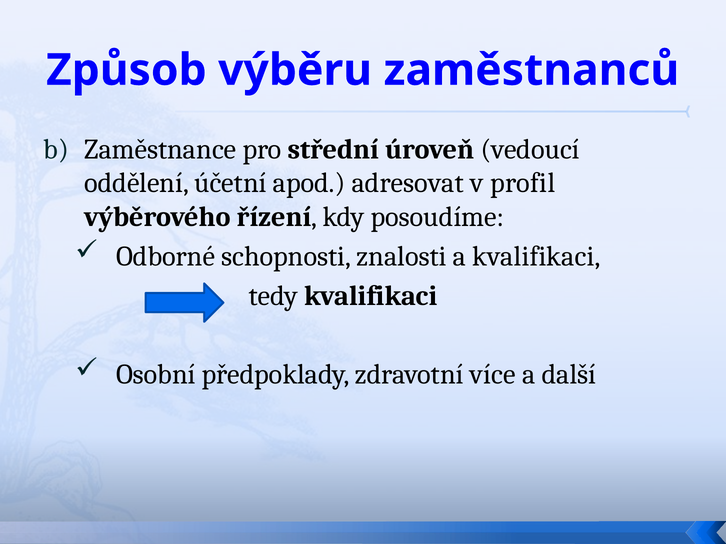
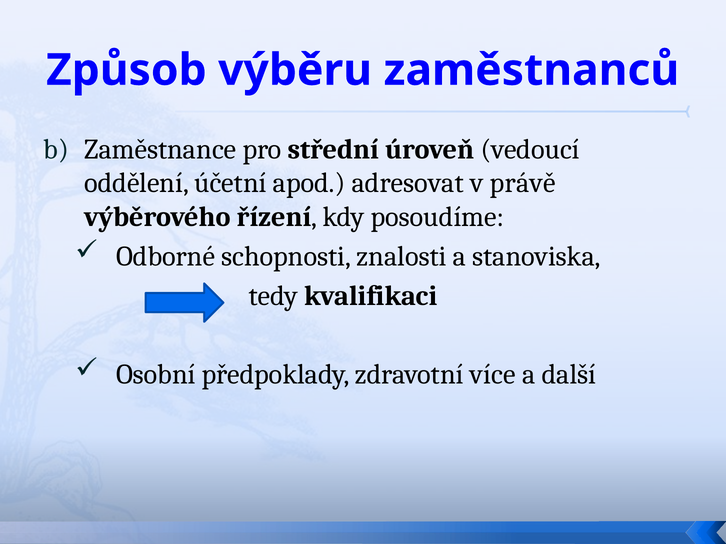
profil: profil -> právě (523, 183)
a kvalifikaci: kvalifikaci -> stanoviska (536, 257)
